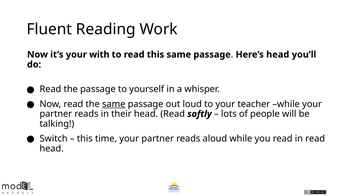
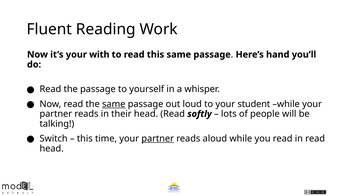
Here’s head: head -> hand (278, 54)
teacher: teacher -> student (254, 104)
partner underline: none -> present (158, 138)
